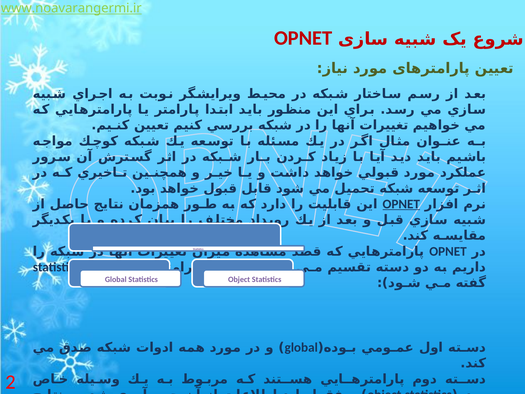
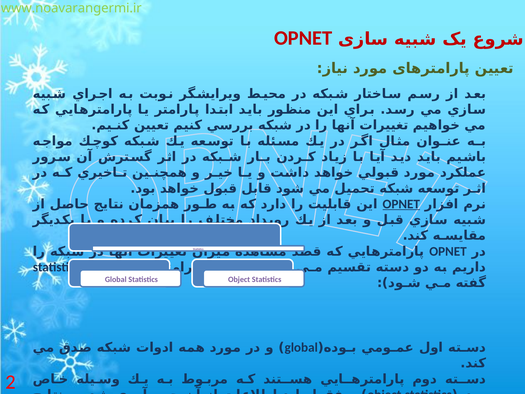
www.noavarangermi.ir underline: present -> none (71, 8)
